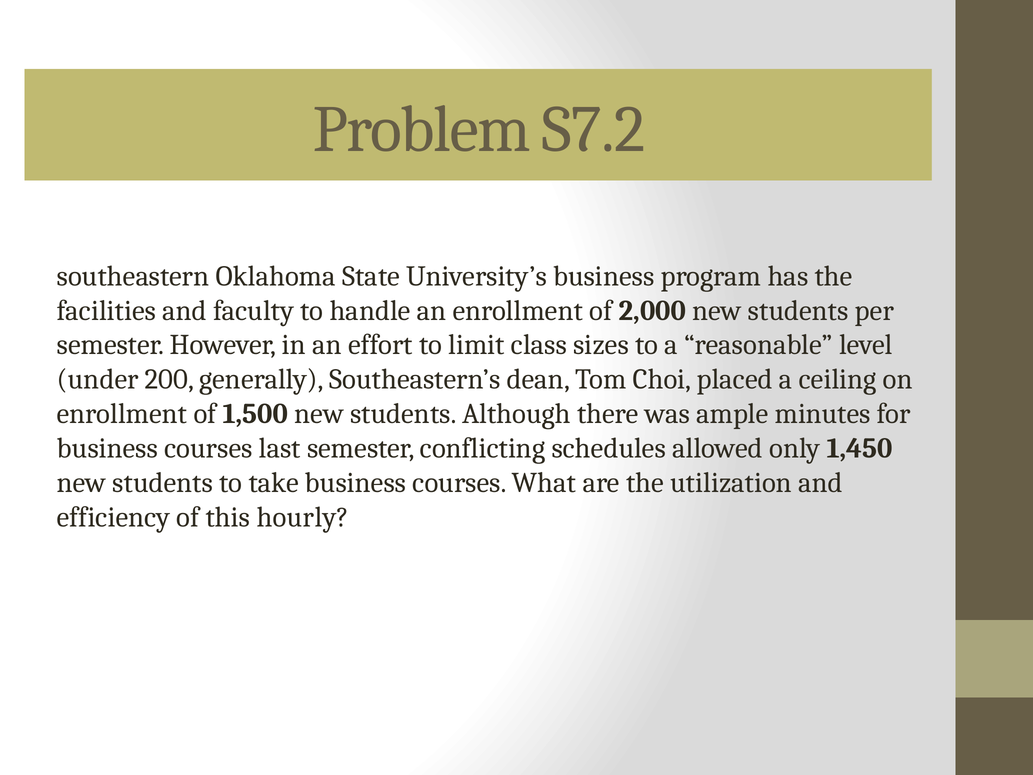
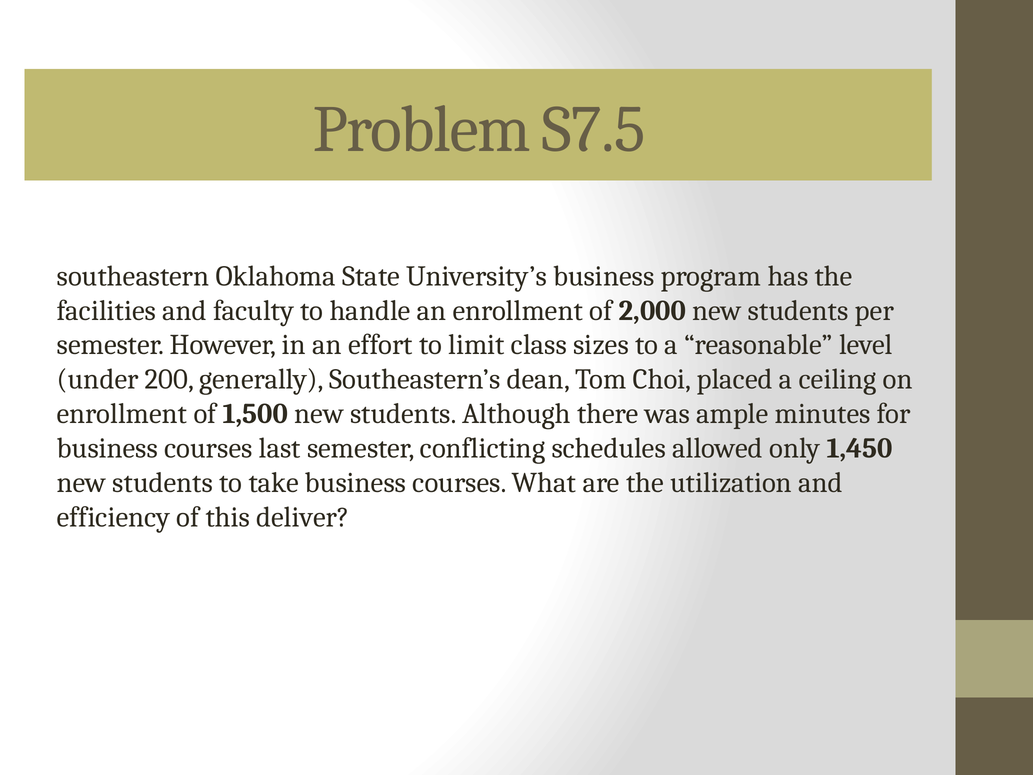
S7.2: S7.2 -> S7.5 (594, 129)
hourly: hourly -> deliver (303, 517)
